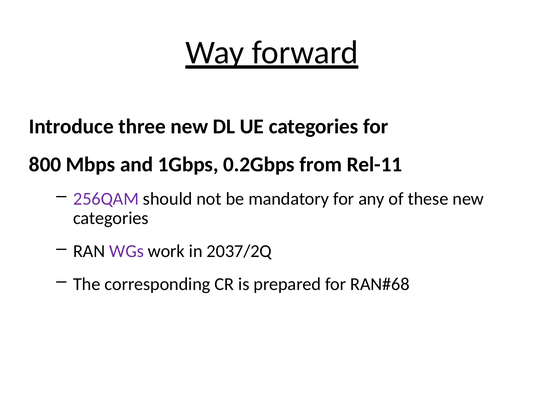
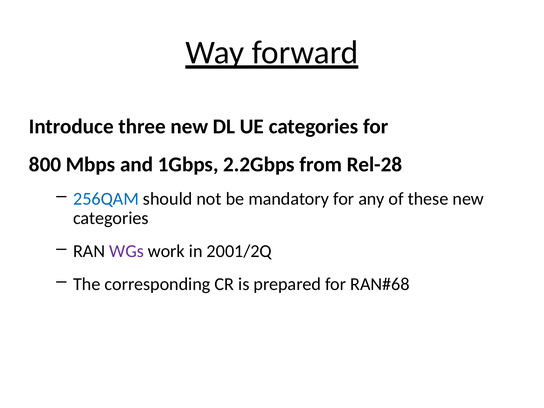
0.2Gbps: 0.2Gbps -> 2.2Gbps (259, 165)
Rel-11: Rel-11 -> Rel-28 (374, 165)
256QAM colour: purple -> blue (106, 199)
2037/2Q: 2037/2Q -> 2001/2Q (239, 251)
